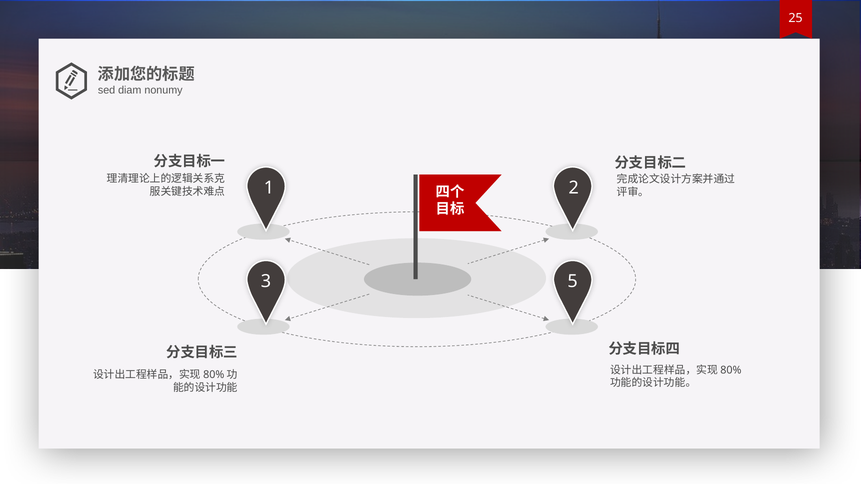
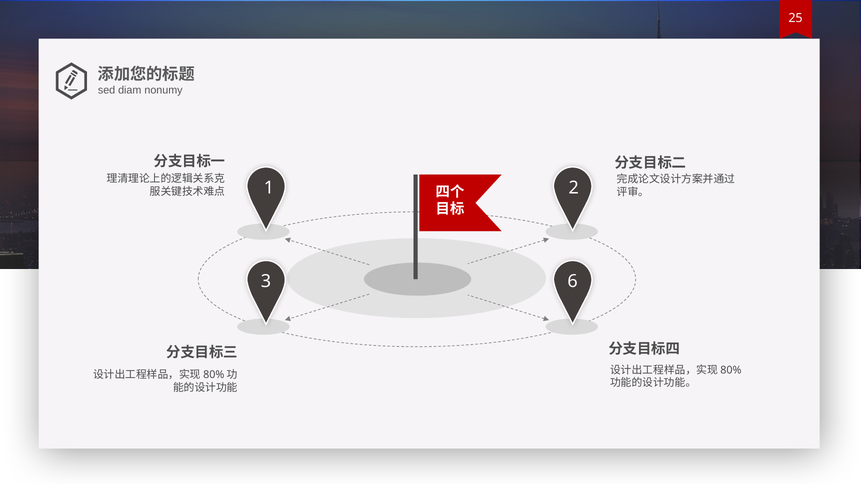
5: 5 -> 6 (573, 281)
